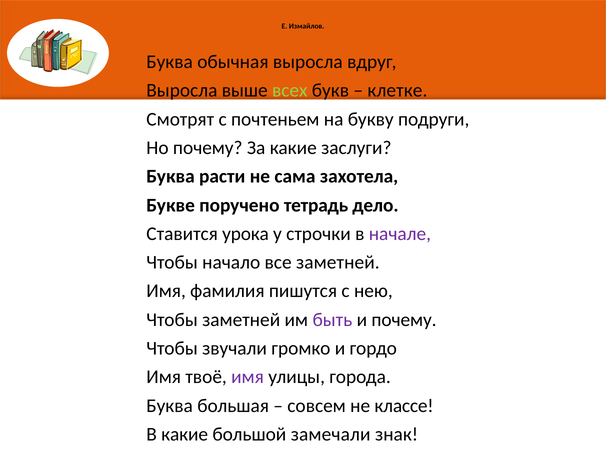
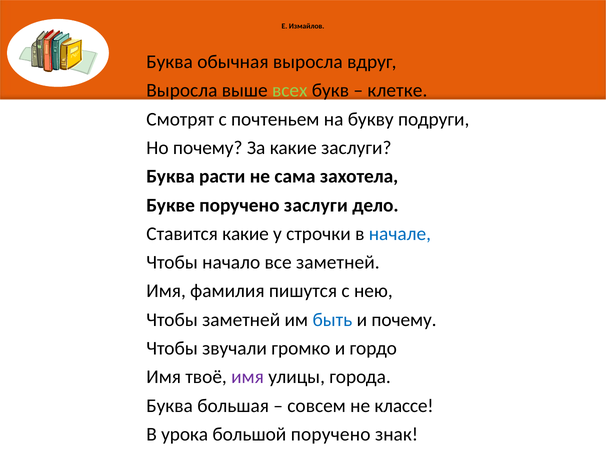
поручено тетрадь: тетрадь -> заслуги (316, 205)
Ставится урока: урока -> какие (246, 234)
начале colour: purple -> blue (400, 234)
быть colour: purple -> blue (332, 319)
В какие: какие -> урока (185, 434)
большой замечали: замечали -> поручено (331, 434)
